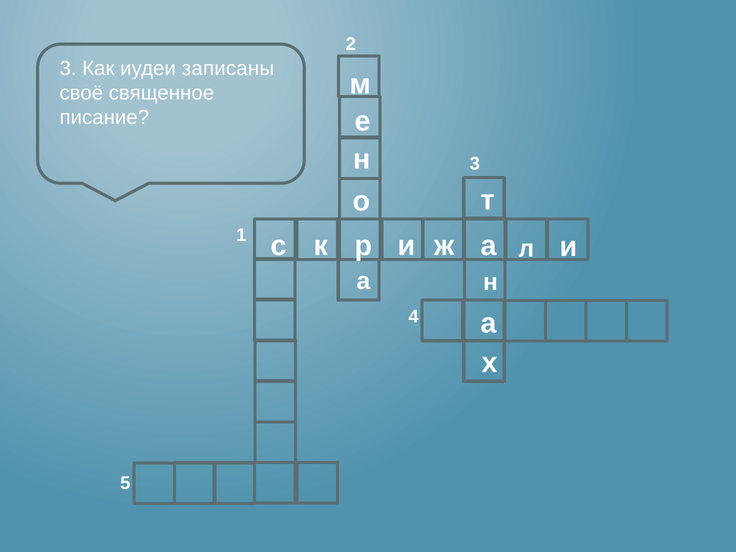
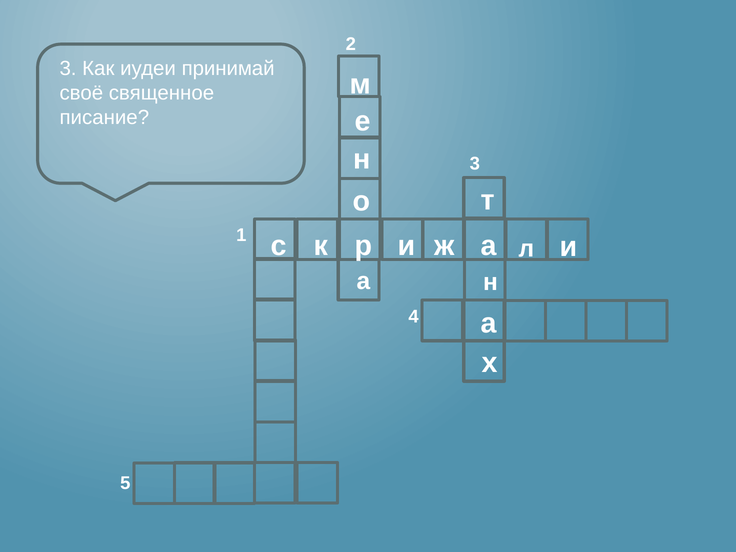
записаны: записаны -> принимай (228, 69)
